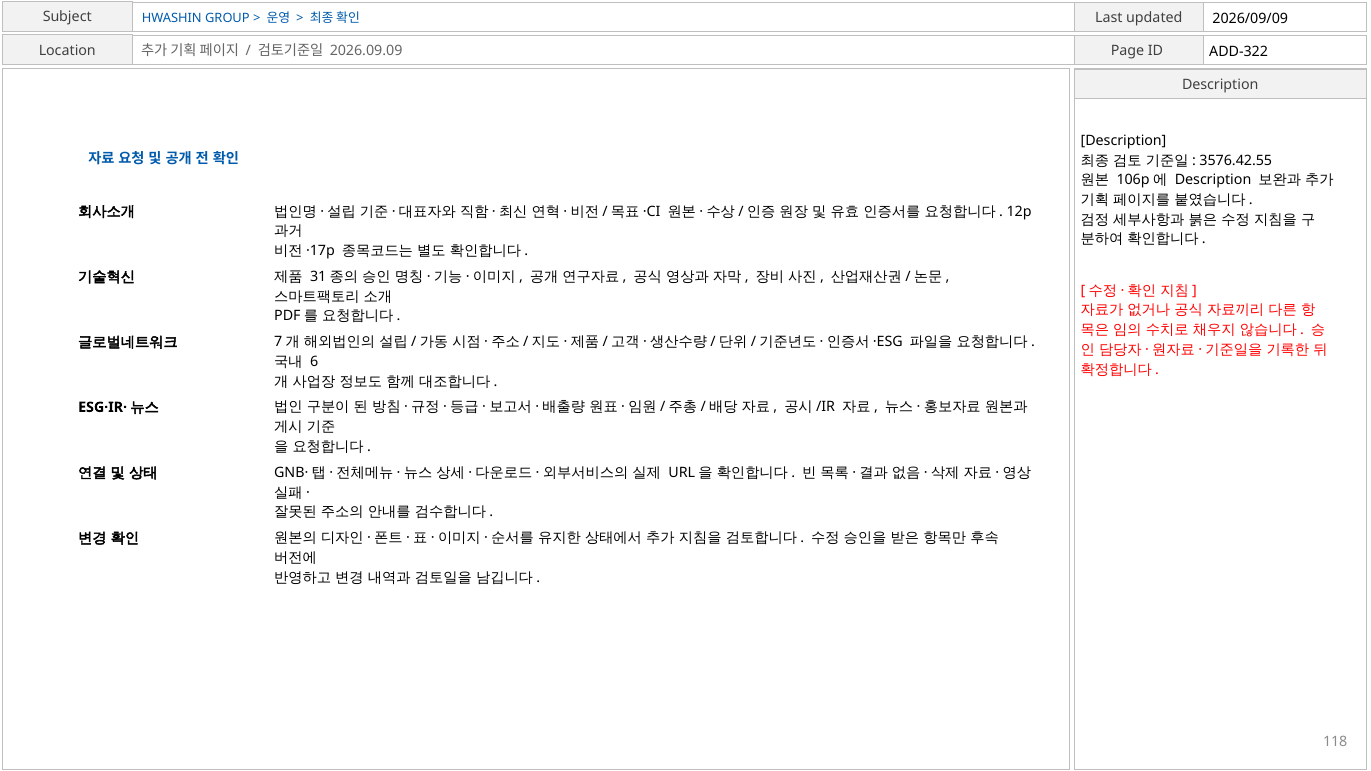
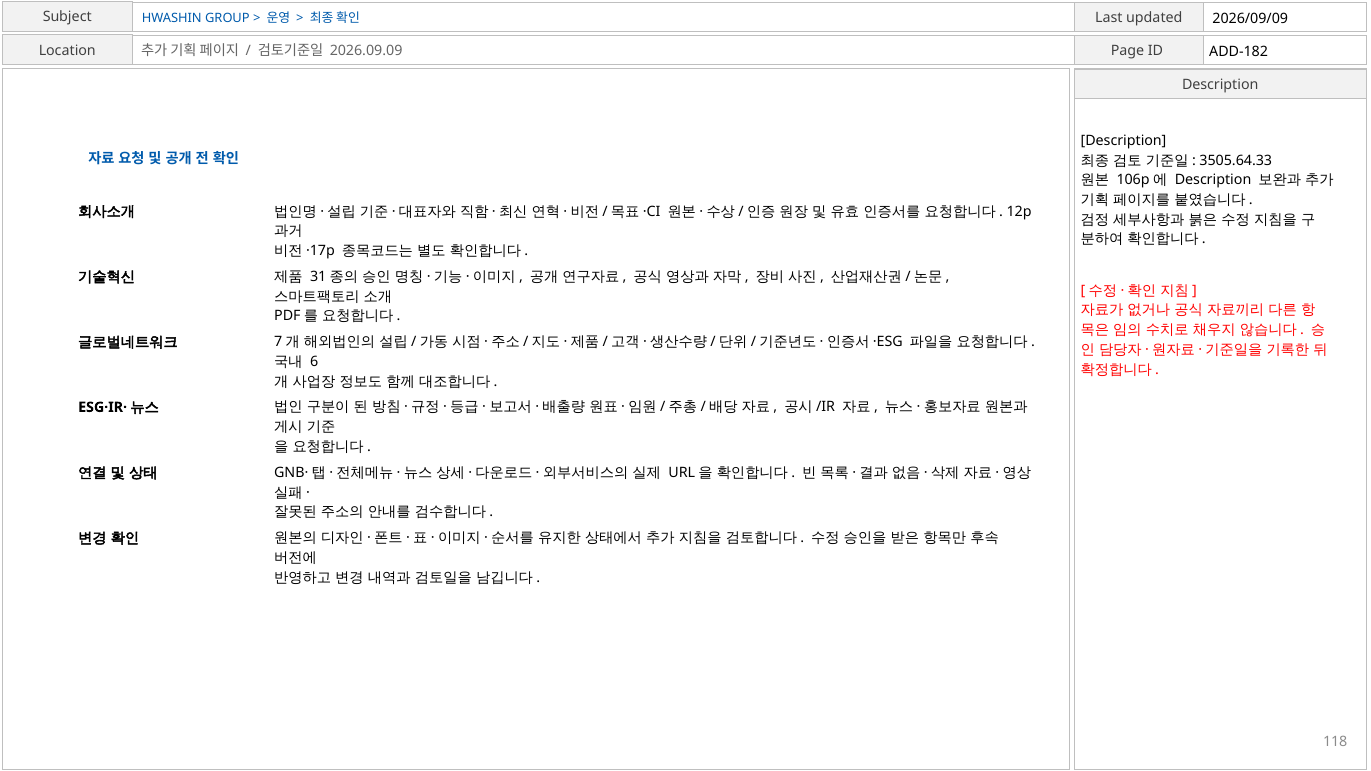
ADD-322: ADD-322 -> ADD-182 (1239, 52)
3576.42.55: 3576.42.55 -> 3505.64.33 (1236, 160)
